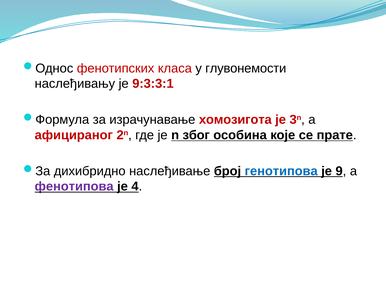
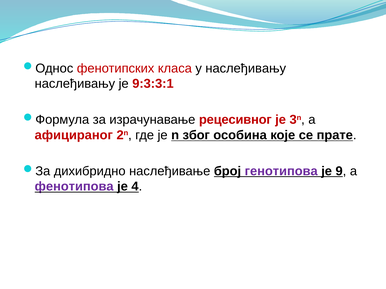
у глувонемости: глувонемости -> наслеђивању (246, 68)
хомозигота: хомозигота -> рецесивног (235, 120)
гeнoтипoвa colour: blue -> purple (281, 171)
